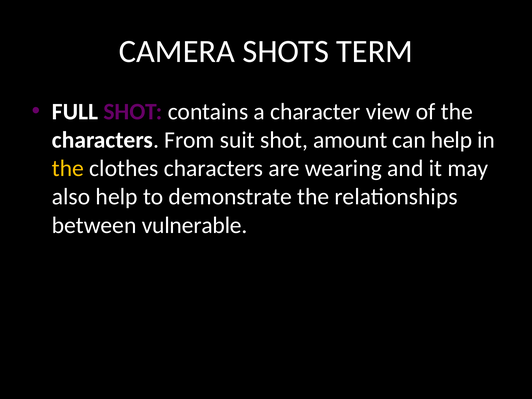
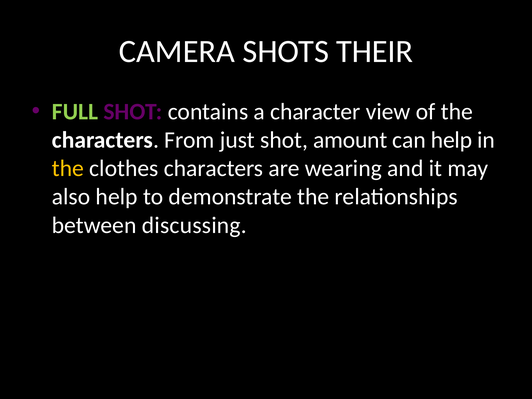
TERM: TERM -> THEIR (375, 51)
FULL colour: white -> light green (75, 112)
suit: suit -> just (237, 140)
vulnerable: vulnerable -> discussing (194, 225)
